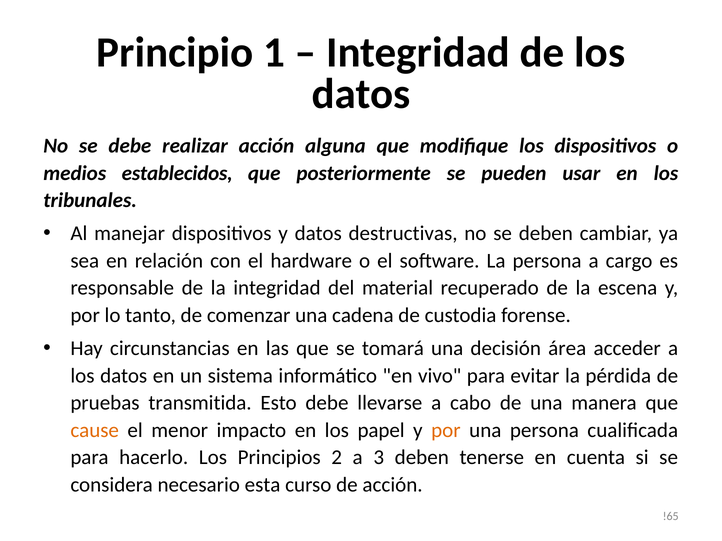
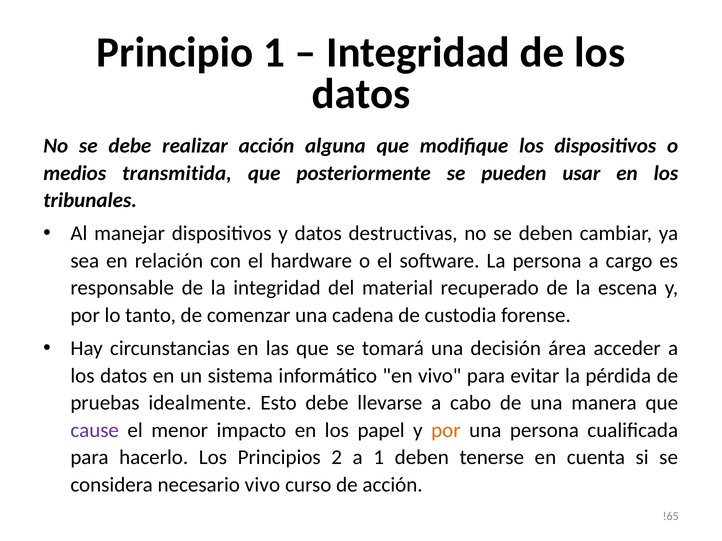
establecidos: establecidos -> transmitida (177, 173)
transmitida: transmitida -> idealmente (200, 403)
cause colour: orange -> purple (95, 431)
a 3: 3 -> 1 (379, 458)
necesario esta: esta -> vivo (262, 485)
